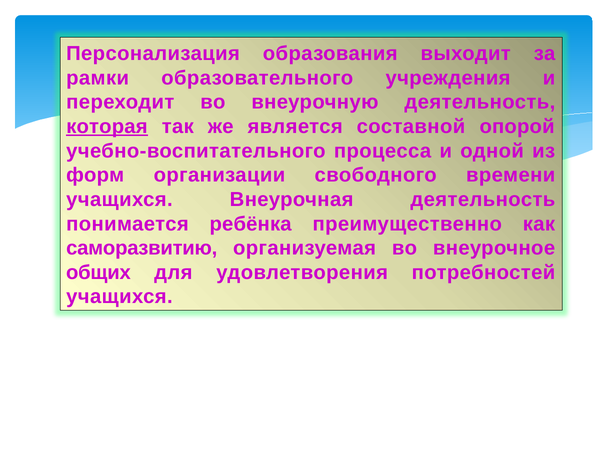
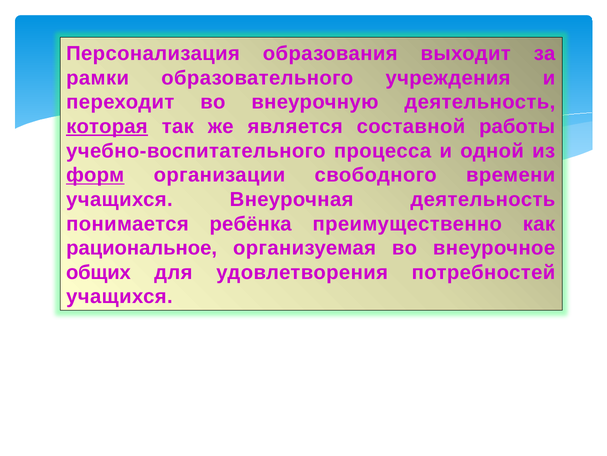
опорой: опорой -> работы (517, 126)
форм underline: none -> present (95, 175)
саморазвитию: саморазвитию -> рациональное (142, 248)
